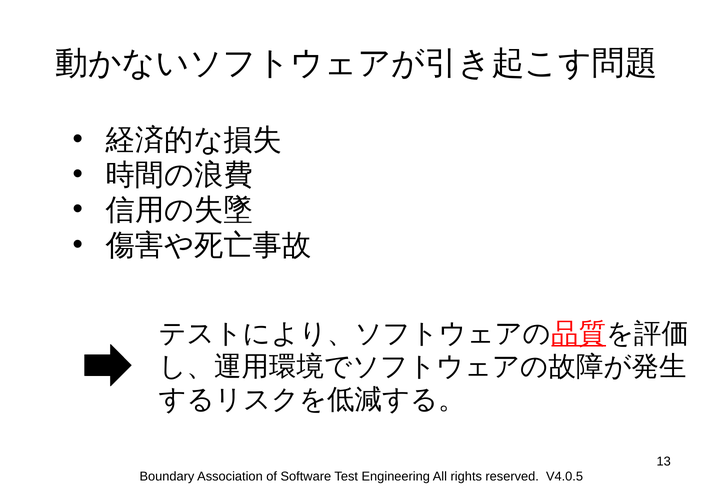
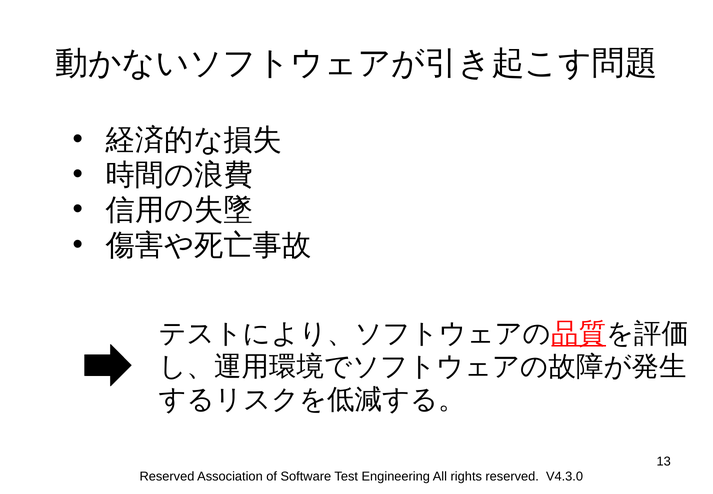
Boundary: Boundary -> Reserved (167, 476)
V4.0.5: V4.0.5 -> V4.3.0 (565, 476)
